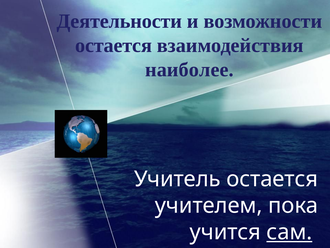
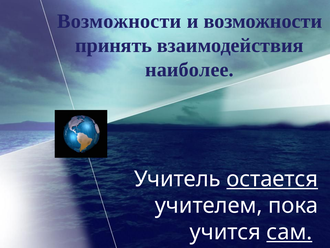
Деятельности: Деятельности -> Возможности (119, 21)
остается: остается -> принять (114, 45)
остается underline: none -> present (272, 179)
